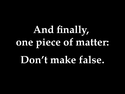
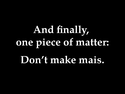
false: false -> mais (92, 60)
